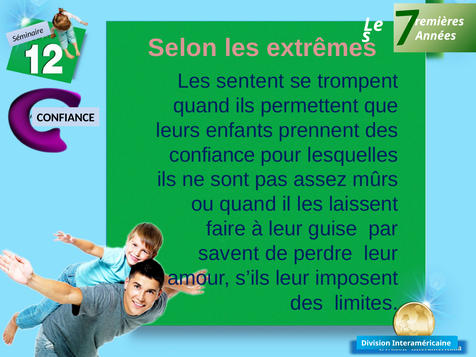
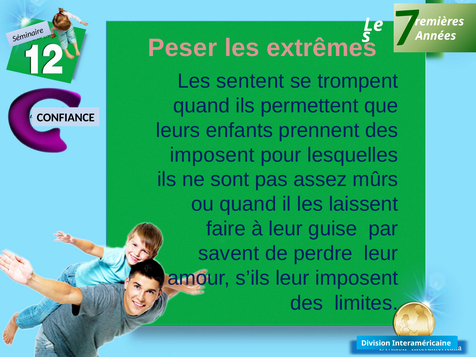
Selon: Selon -> Peser (182, 48)
confiance: confiance -> imposent (212, 155)
